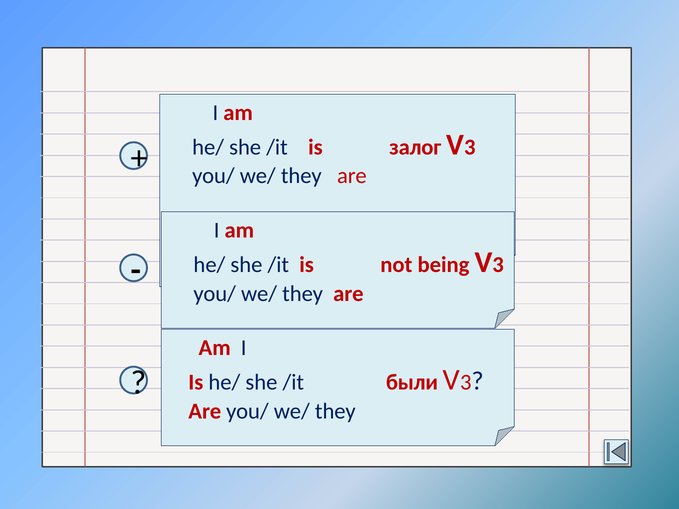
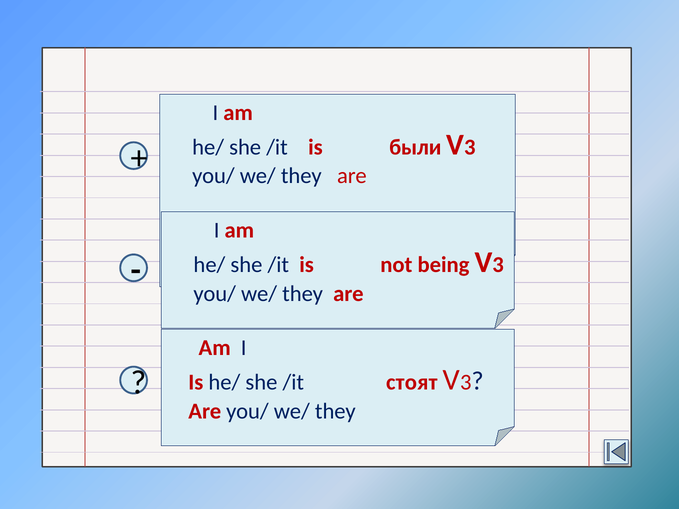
залог: залог -> были (415, 147)
были: были -> стоят (412, 383)
